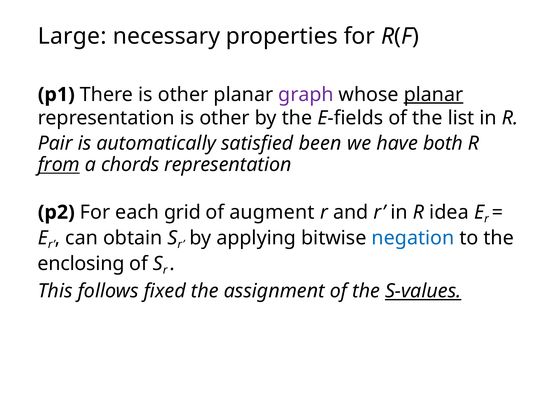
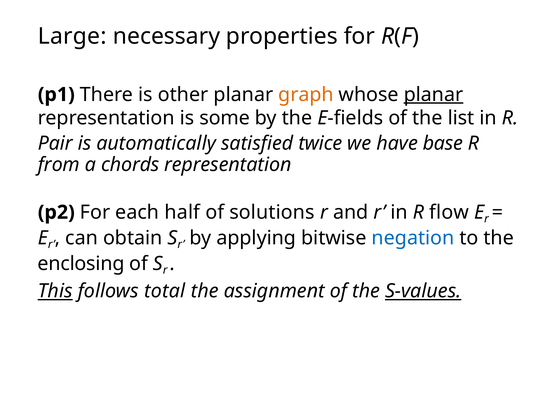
graph colour: purple -> orange (306, 95)
representation is other: other -> some (225, 118)
been: been -> twice (320, 143)
both: both -> base (443, 143)
from underline: present -> none (59, 165)
grid: grid -> half (182, 212)
augment: augment -> solutions (272, 212)
idea: idea -> flow (449, 212)
This underline: none -> present (55, 291)
fixed: fixed -> total (165, 291)
